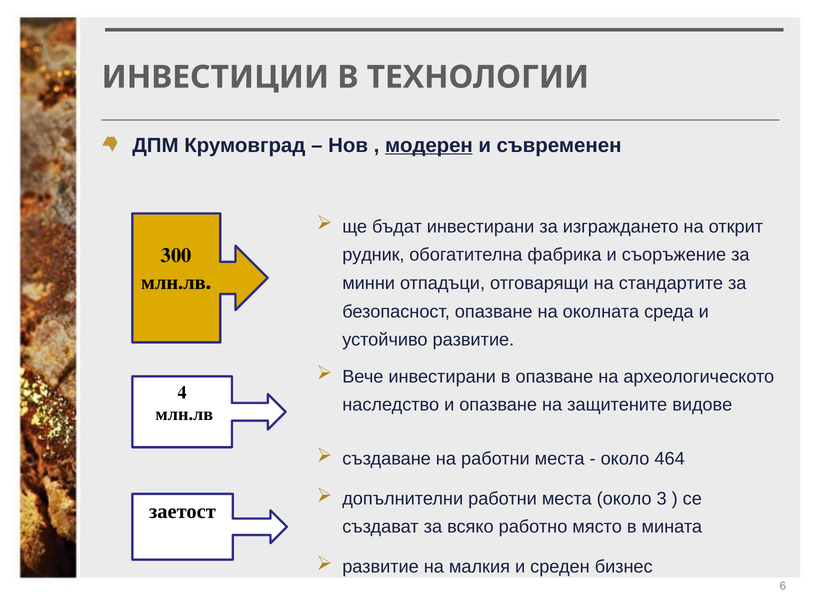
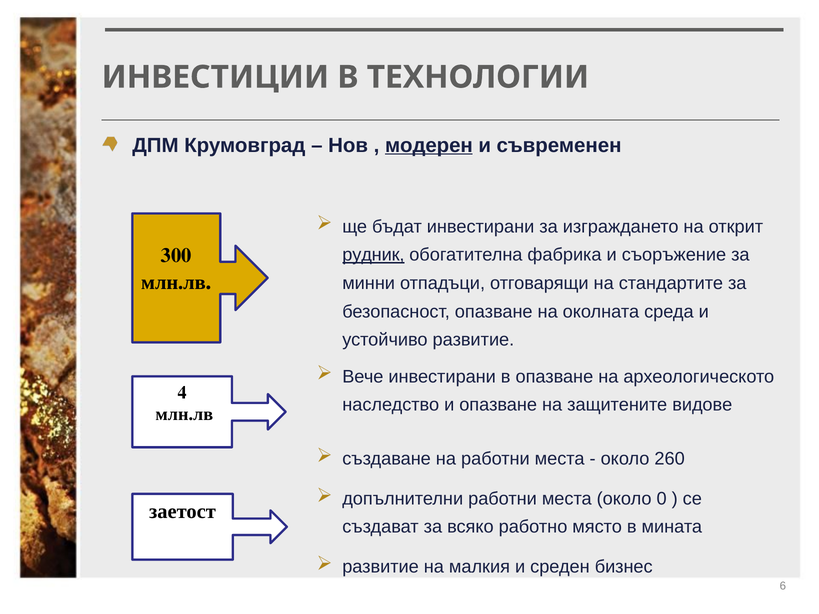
рудник underline: none -> present (373, 255)
464: 464 -> 260 (670, 459)
3: 3 -> 0 (662, 499)
